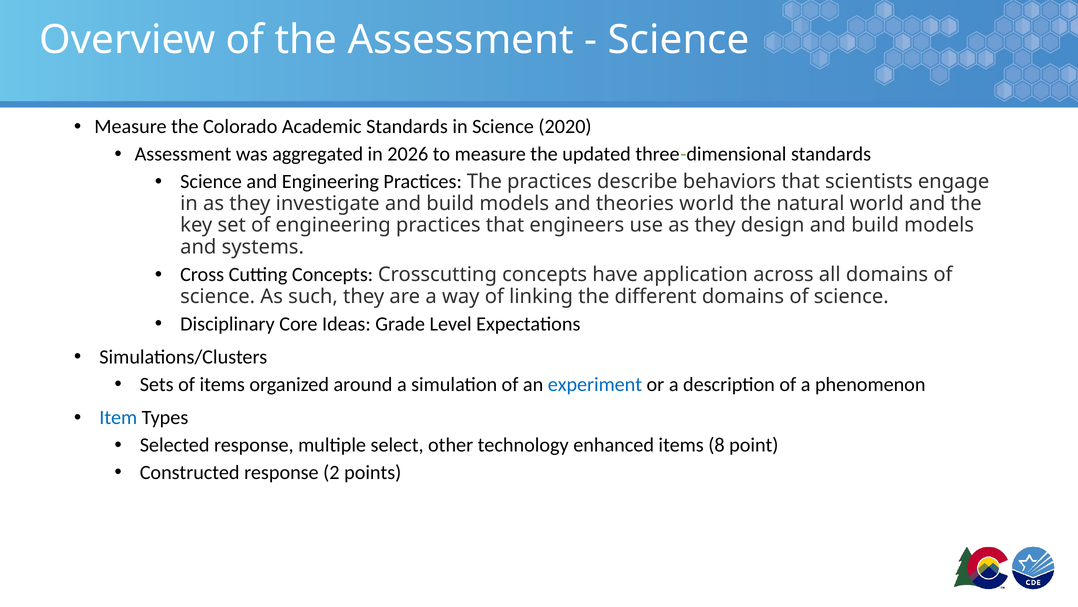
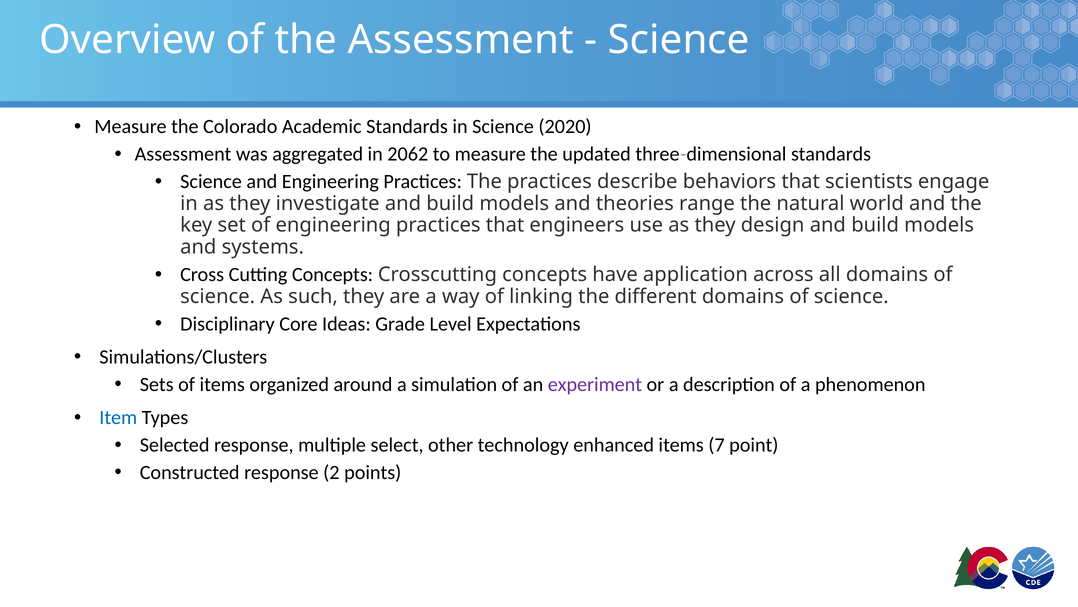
2026: 2026 -> 2062 (408, 154)
theories world: world -> range (707, 203)
experiment colour: blue -> purple (595, 384)
8: 8 -> 7 (716, 445)
